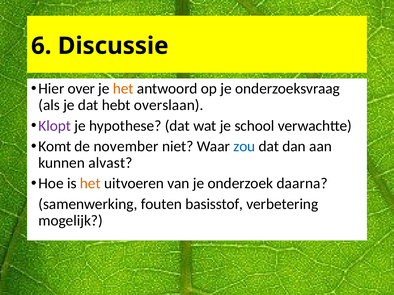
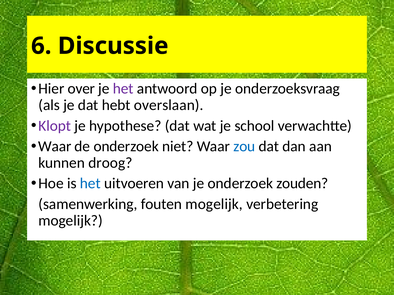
het colour: orange -> purple (123, 89)
Komt: Komt -> Waar (55, 147)
de november: november -> onderzoek (126, 147)
alvast: alvast -> droog (110, 163)
het colour: orange -> blue (90, 184)
daarna: daarna -> zouden (302, 184)
fouten basisstof: basisstof -> mogelijk (214, 204)
